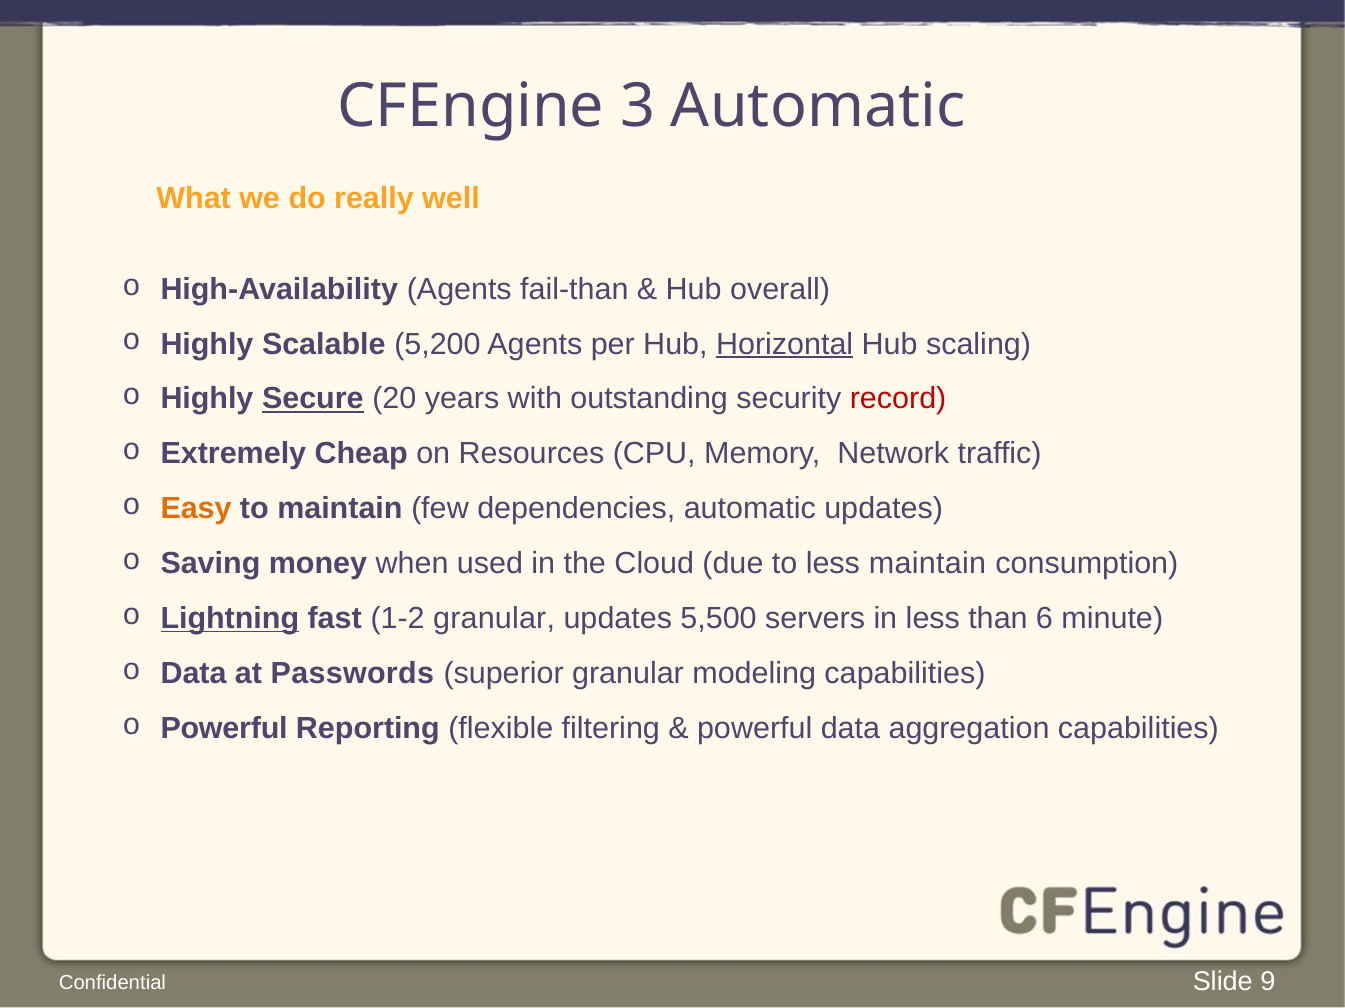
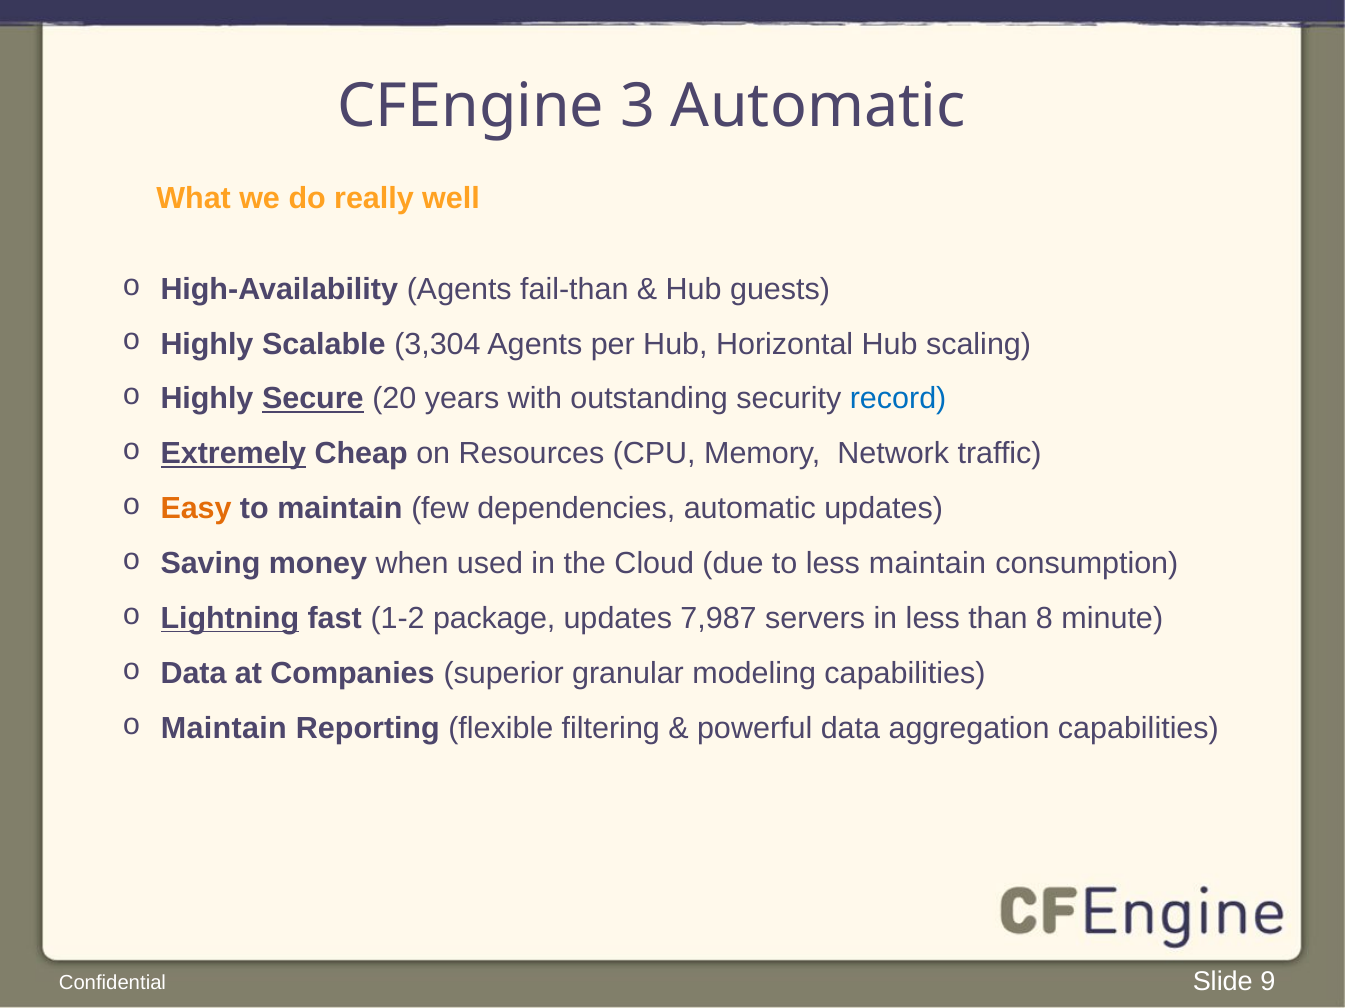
overall: overall -> guests (780, 289)
5,200: 5,200 -> 3,304 (437, 344)
Horizontal underline: present -> none (785, 344)
record colour: red -> blue (898, 399)
Extremely underline: none -> present (233, 454)
1-2 granular: granular -> package (494, 619)
5,500: 5,500 -> 7,987 (719, 619)
6: 6 -> 8 (1044, 619)
Passwords: Passwords -> Companies (352, 674)
Powerful: Powerful -> Maintain (224, 729)
